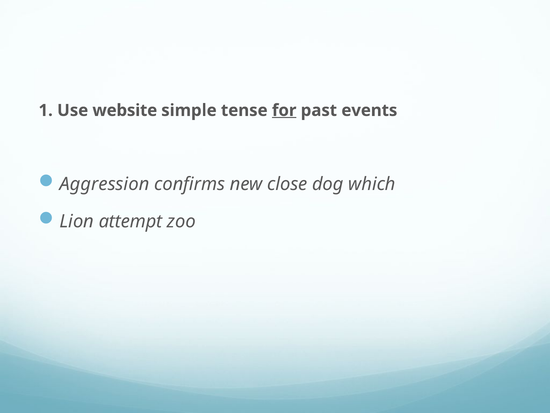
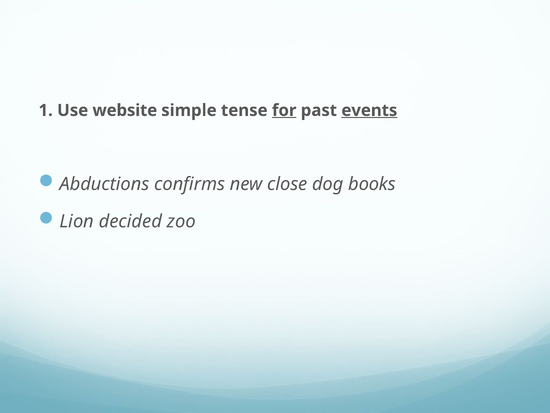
events underline: none -> present (369, 110)
Aggression: Aggression -> Abductions (104, 184)
which: which -> books (372, 184)
attempt: attempt -> decided (130, 221)
